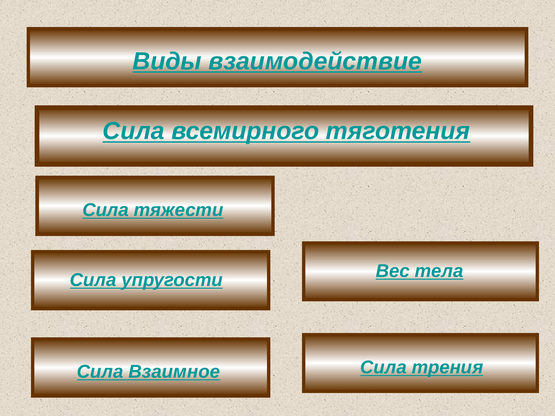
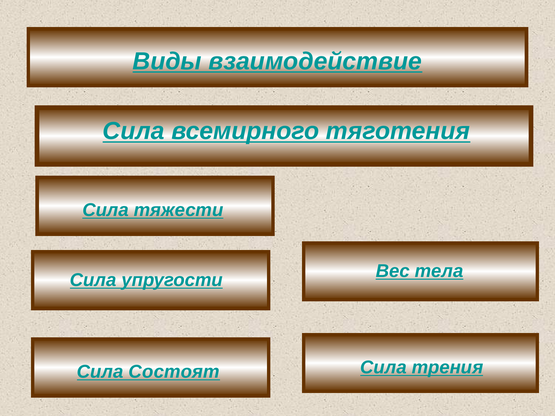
Взаимное: Взаимное -> Состоят (174, 372)
